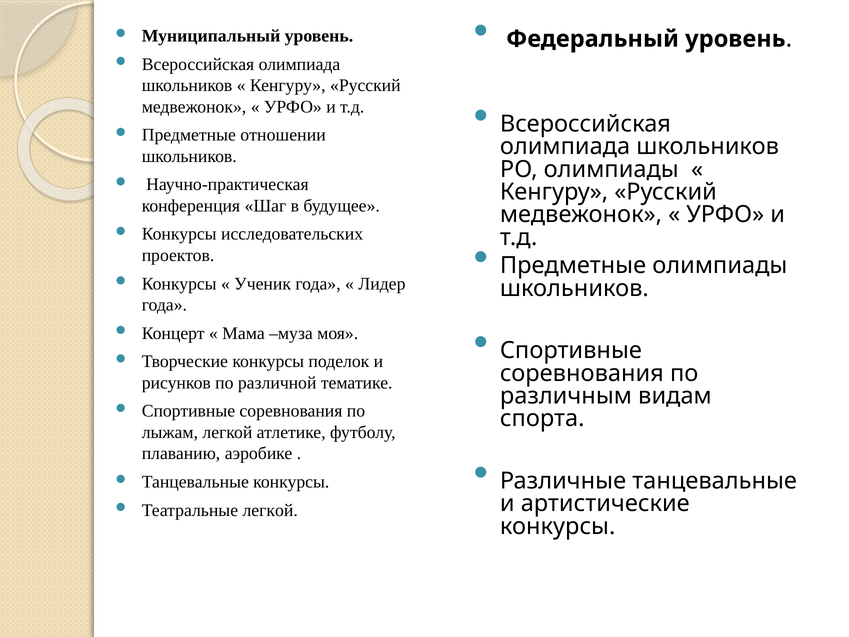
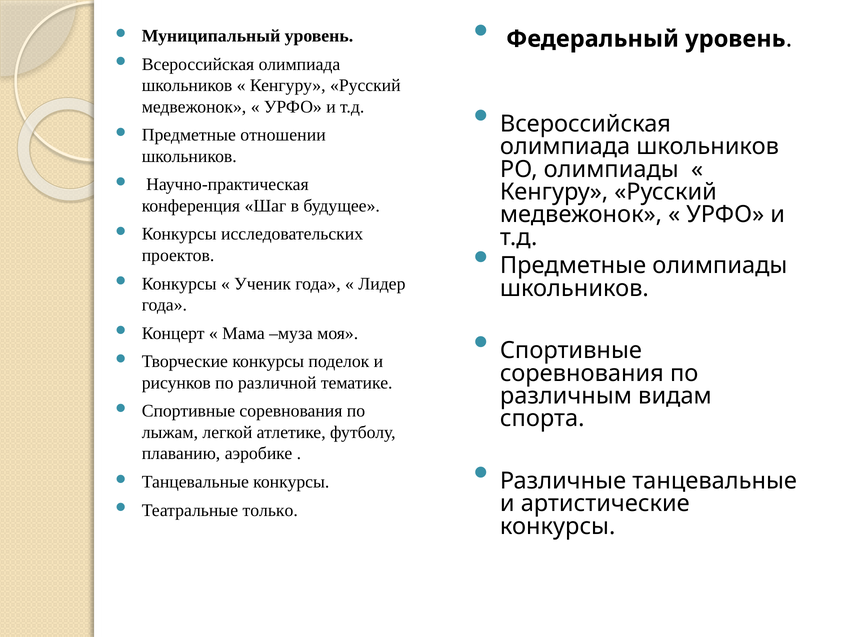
Театральные легкой: легкой -> только (270, 510)
